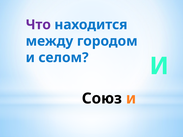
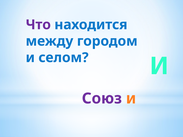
Союз colour: black -> purple (102, 99)
